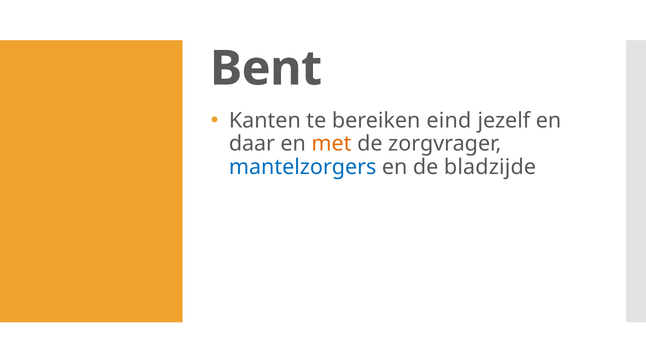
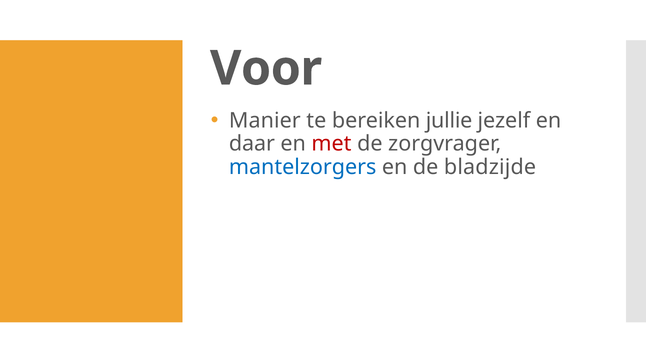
Bent: Bent -> Voor (266, 69)
Kanten: Kanten -> Manier (265, 121)
eind: eind -> jullie (449, 121)
met colour: orange -> red (331, 144)
